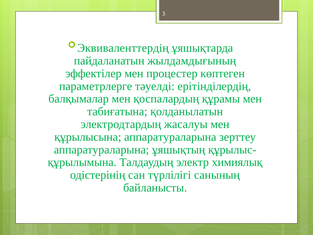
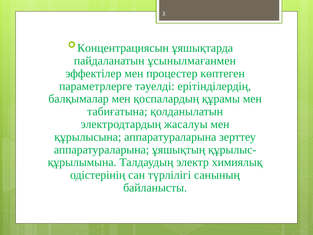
Эквиваленттердің: Эквиваленттердің -> Концентрациясын (123, 48)
жылдамдығының: жылдамдығының -> ұсынылмағанмен (192, 61)
